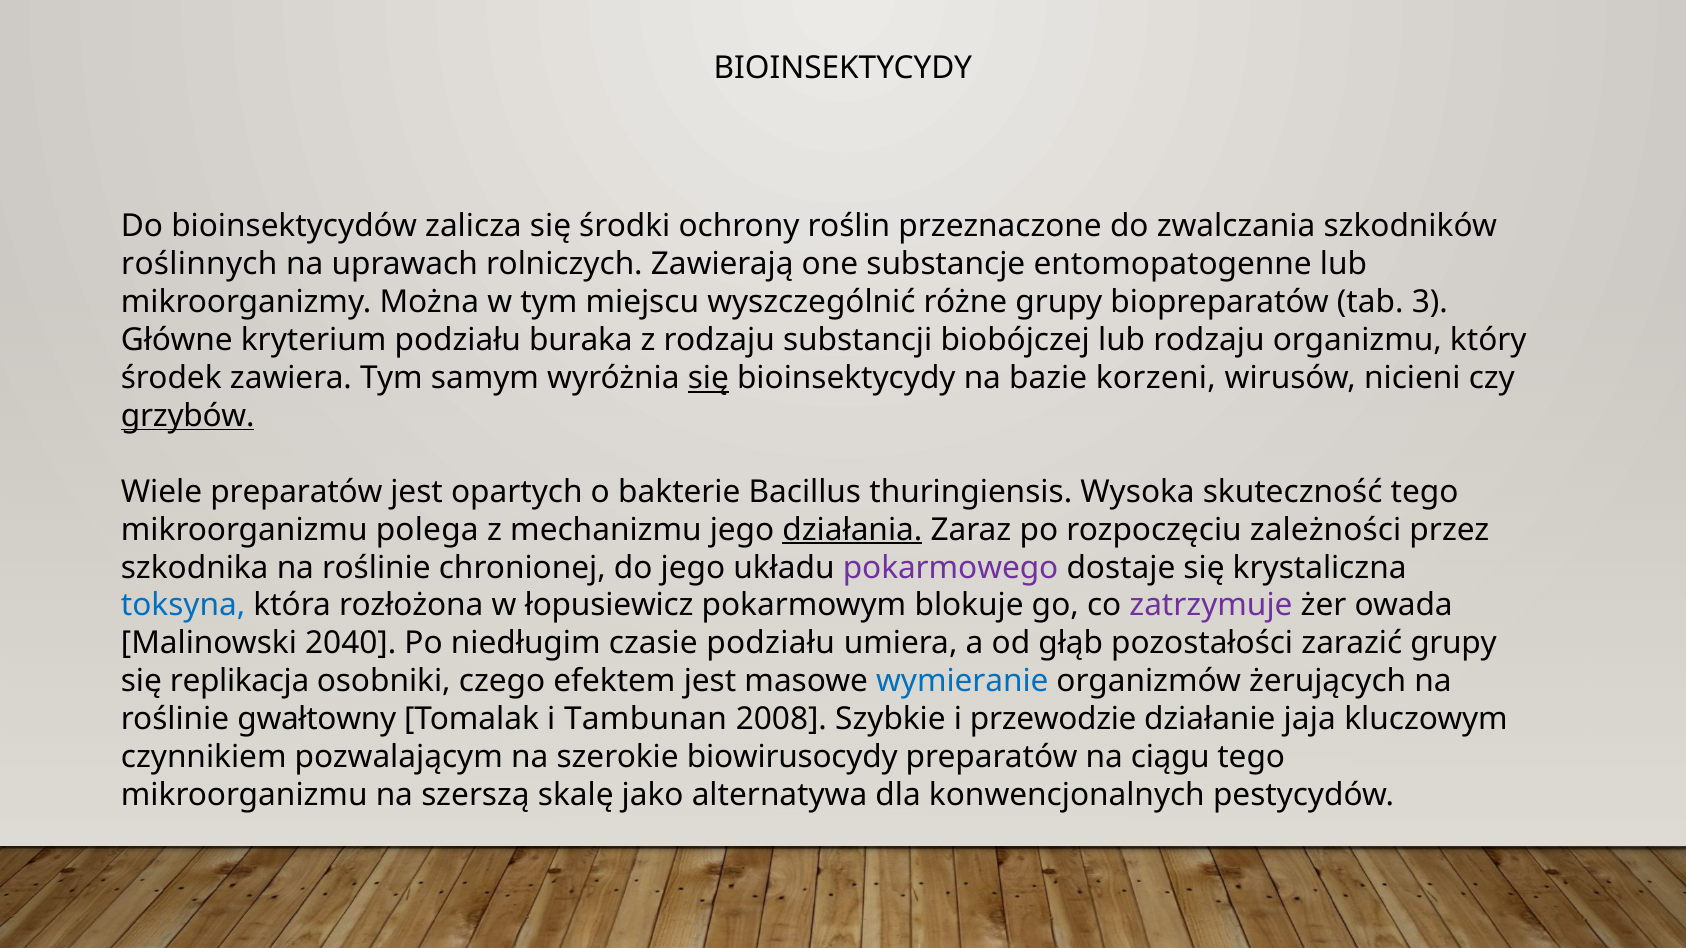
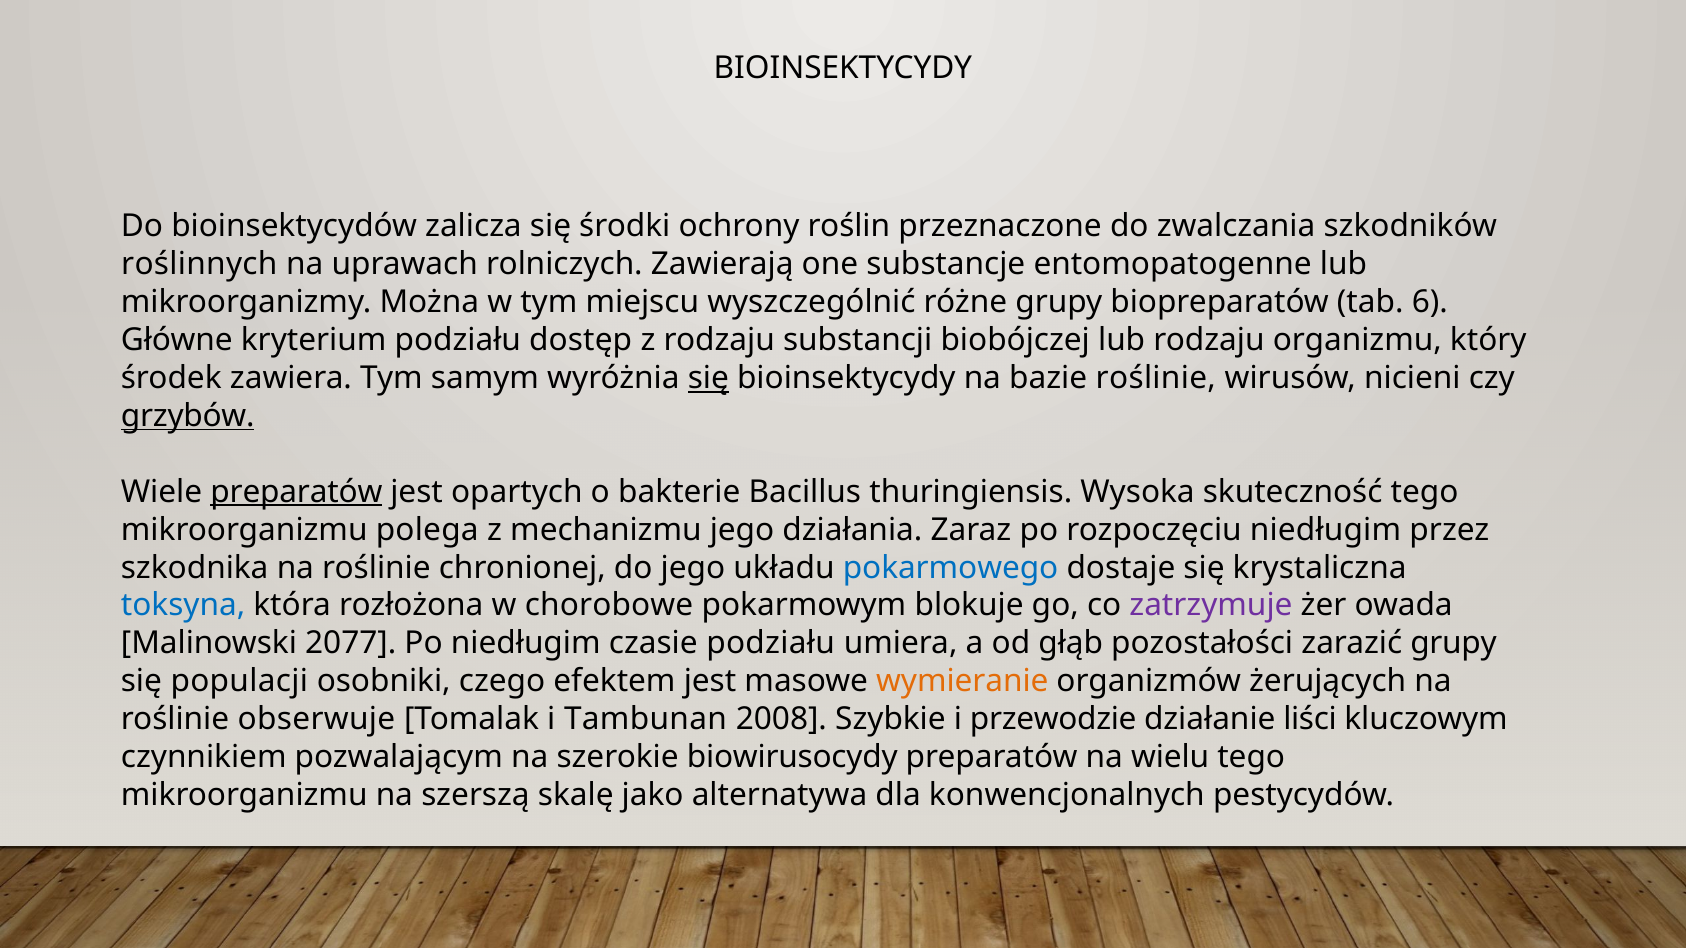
3: 3 -> 6 (1430, 302)
buraka: buraka -> dostęp (581, 340)
bazie korzeni: korzeni -> roślinie (1156, 378)
preparatów underline: none -> present (296, 492)
działania underline: present -> none (852, 530)
rozpoczęciu zależności: zależności -> niedługim (1325, 530)
pokarmowego colour: purple -> blue (951, 568)
łopusiewicz: łopusiewicz -> chorobowe (609, 606)
2040: 2040 -> 2077 (351, 644)
replikacja: replikacja -> populacji (239, 682)
wymieranie colour: blue -> orange (962, 682)
gwałtowny: gwałtowny -> obserwuje (316, 720)
jaja: jaja -> liści (1310, 720)
ciągu: ciągu -> wielu (1170, 758)
